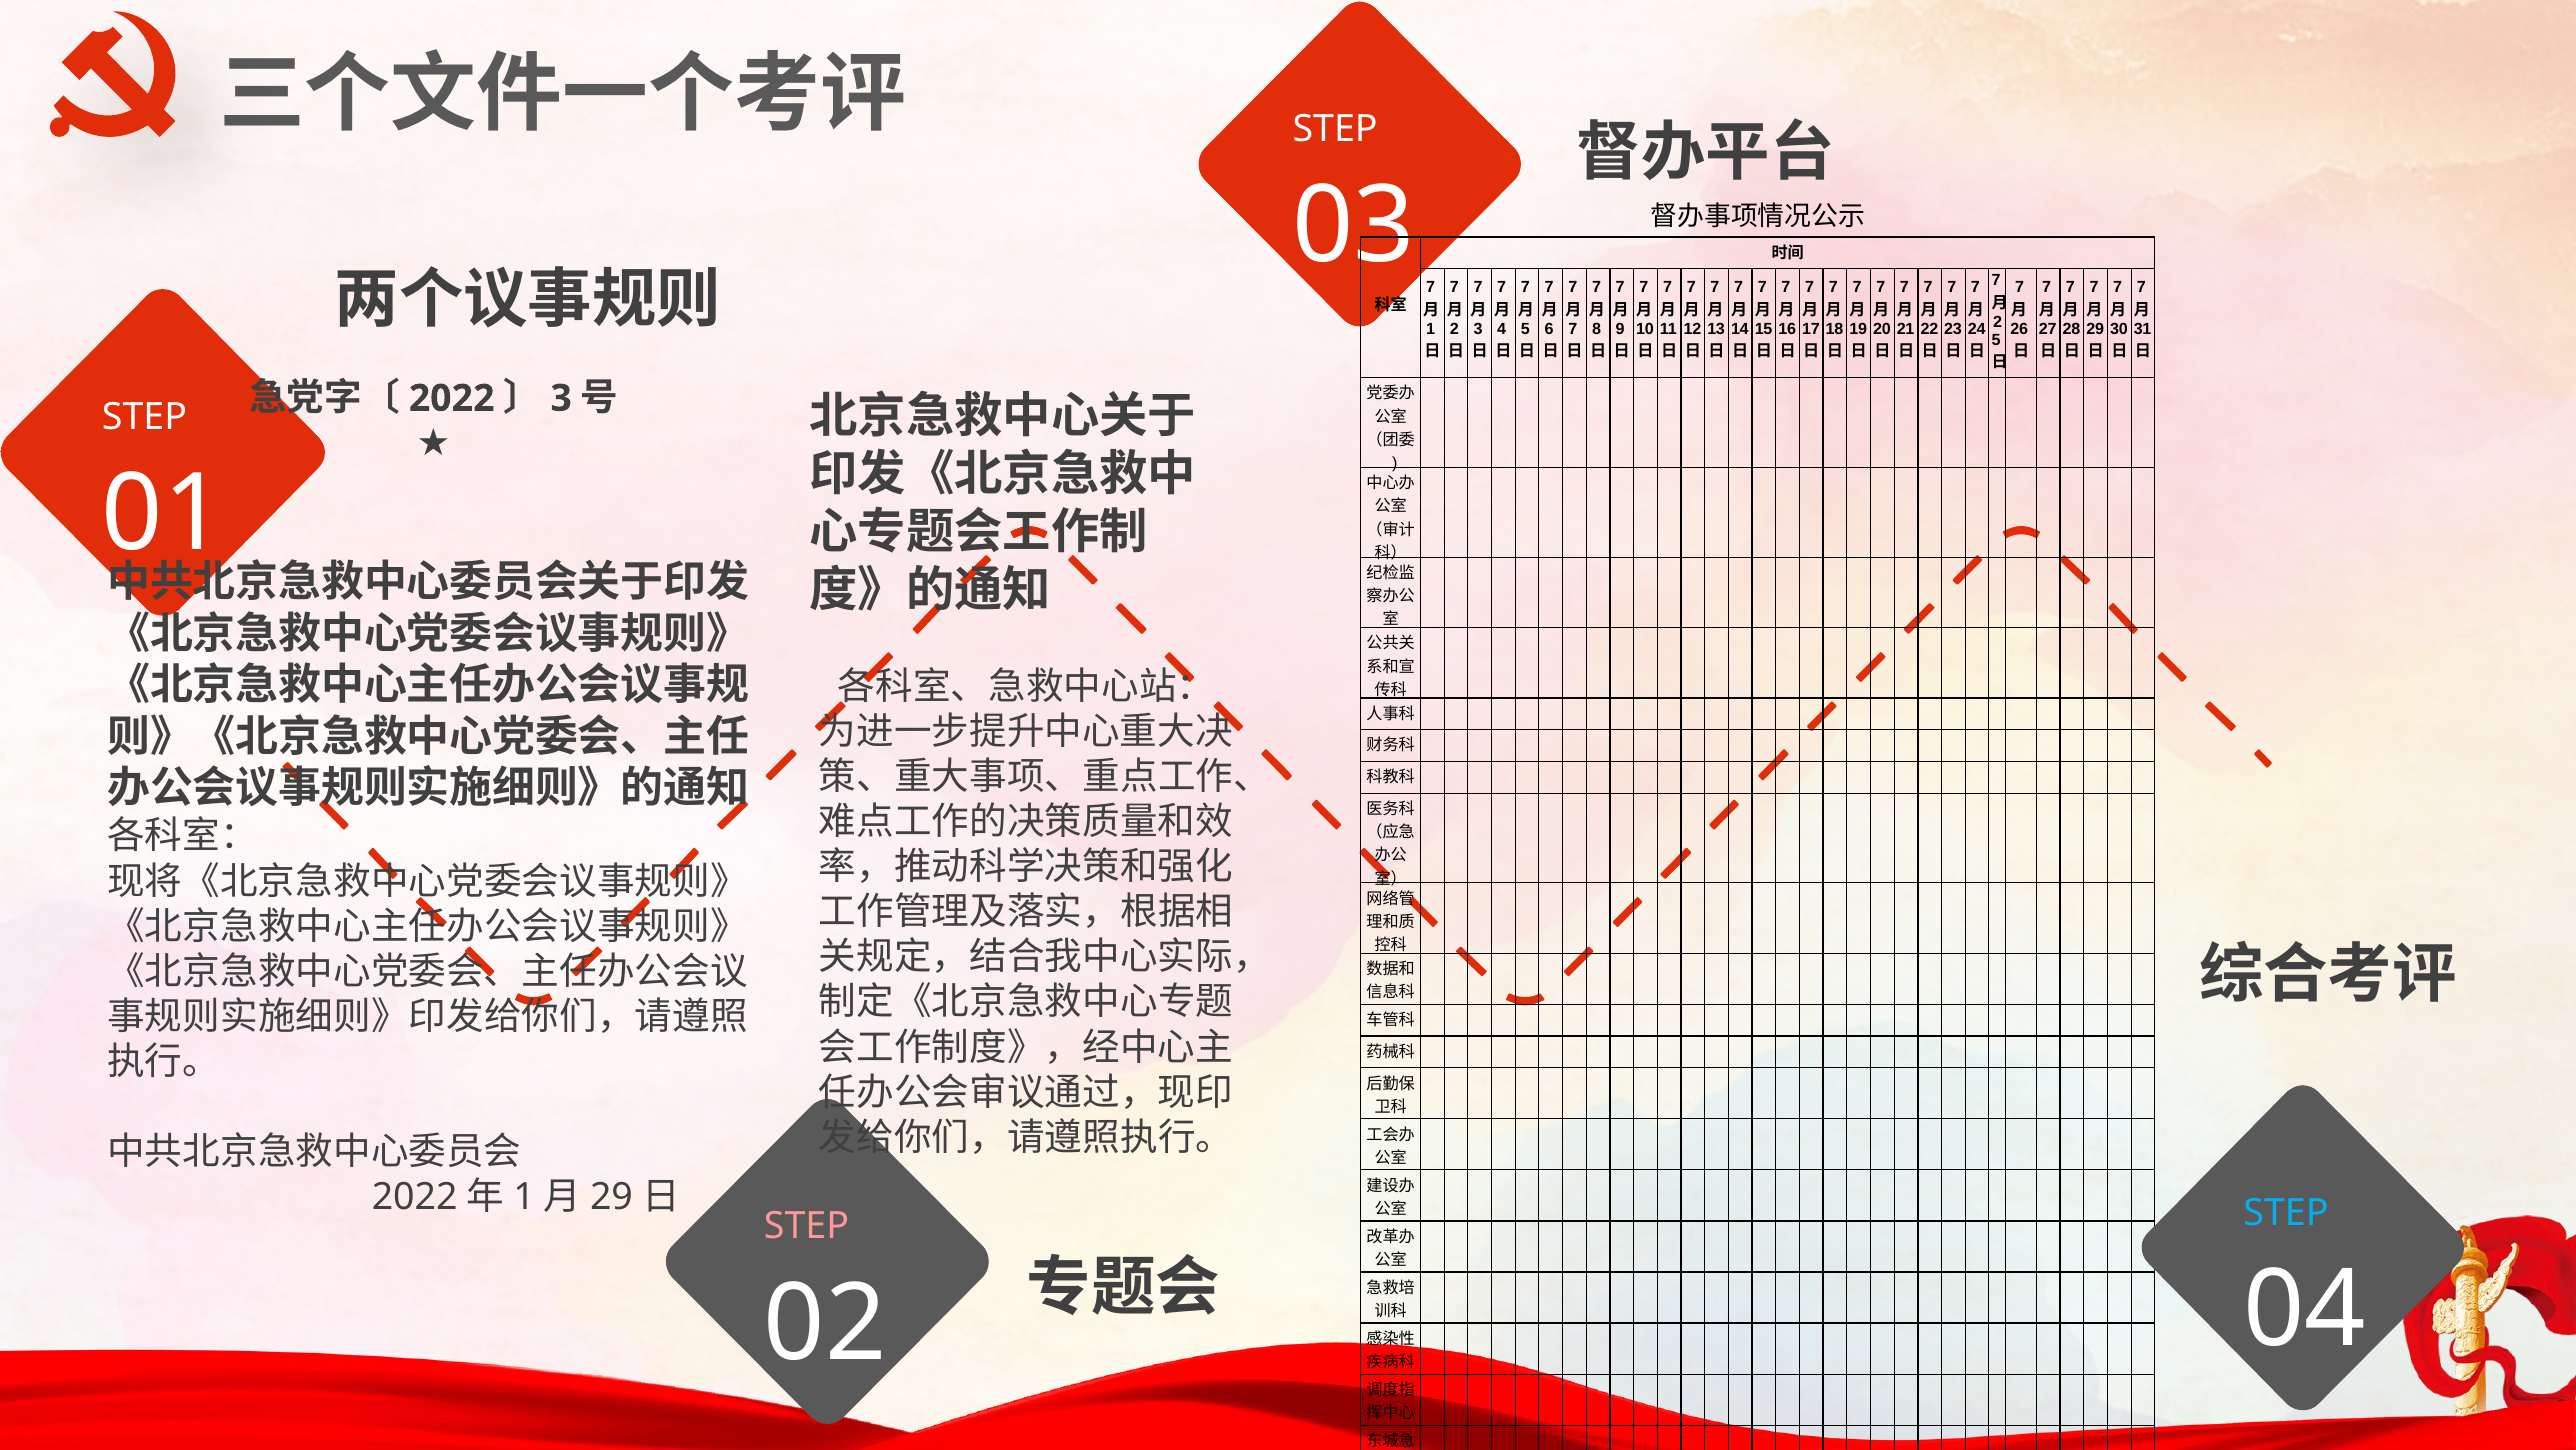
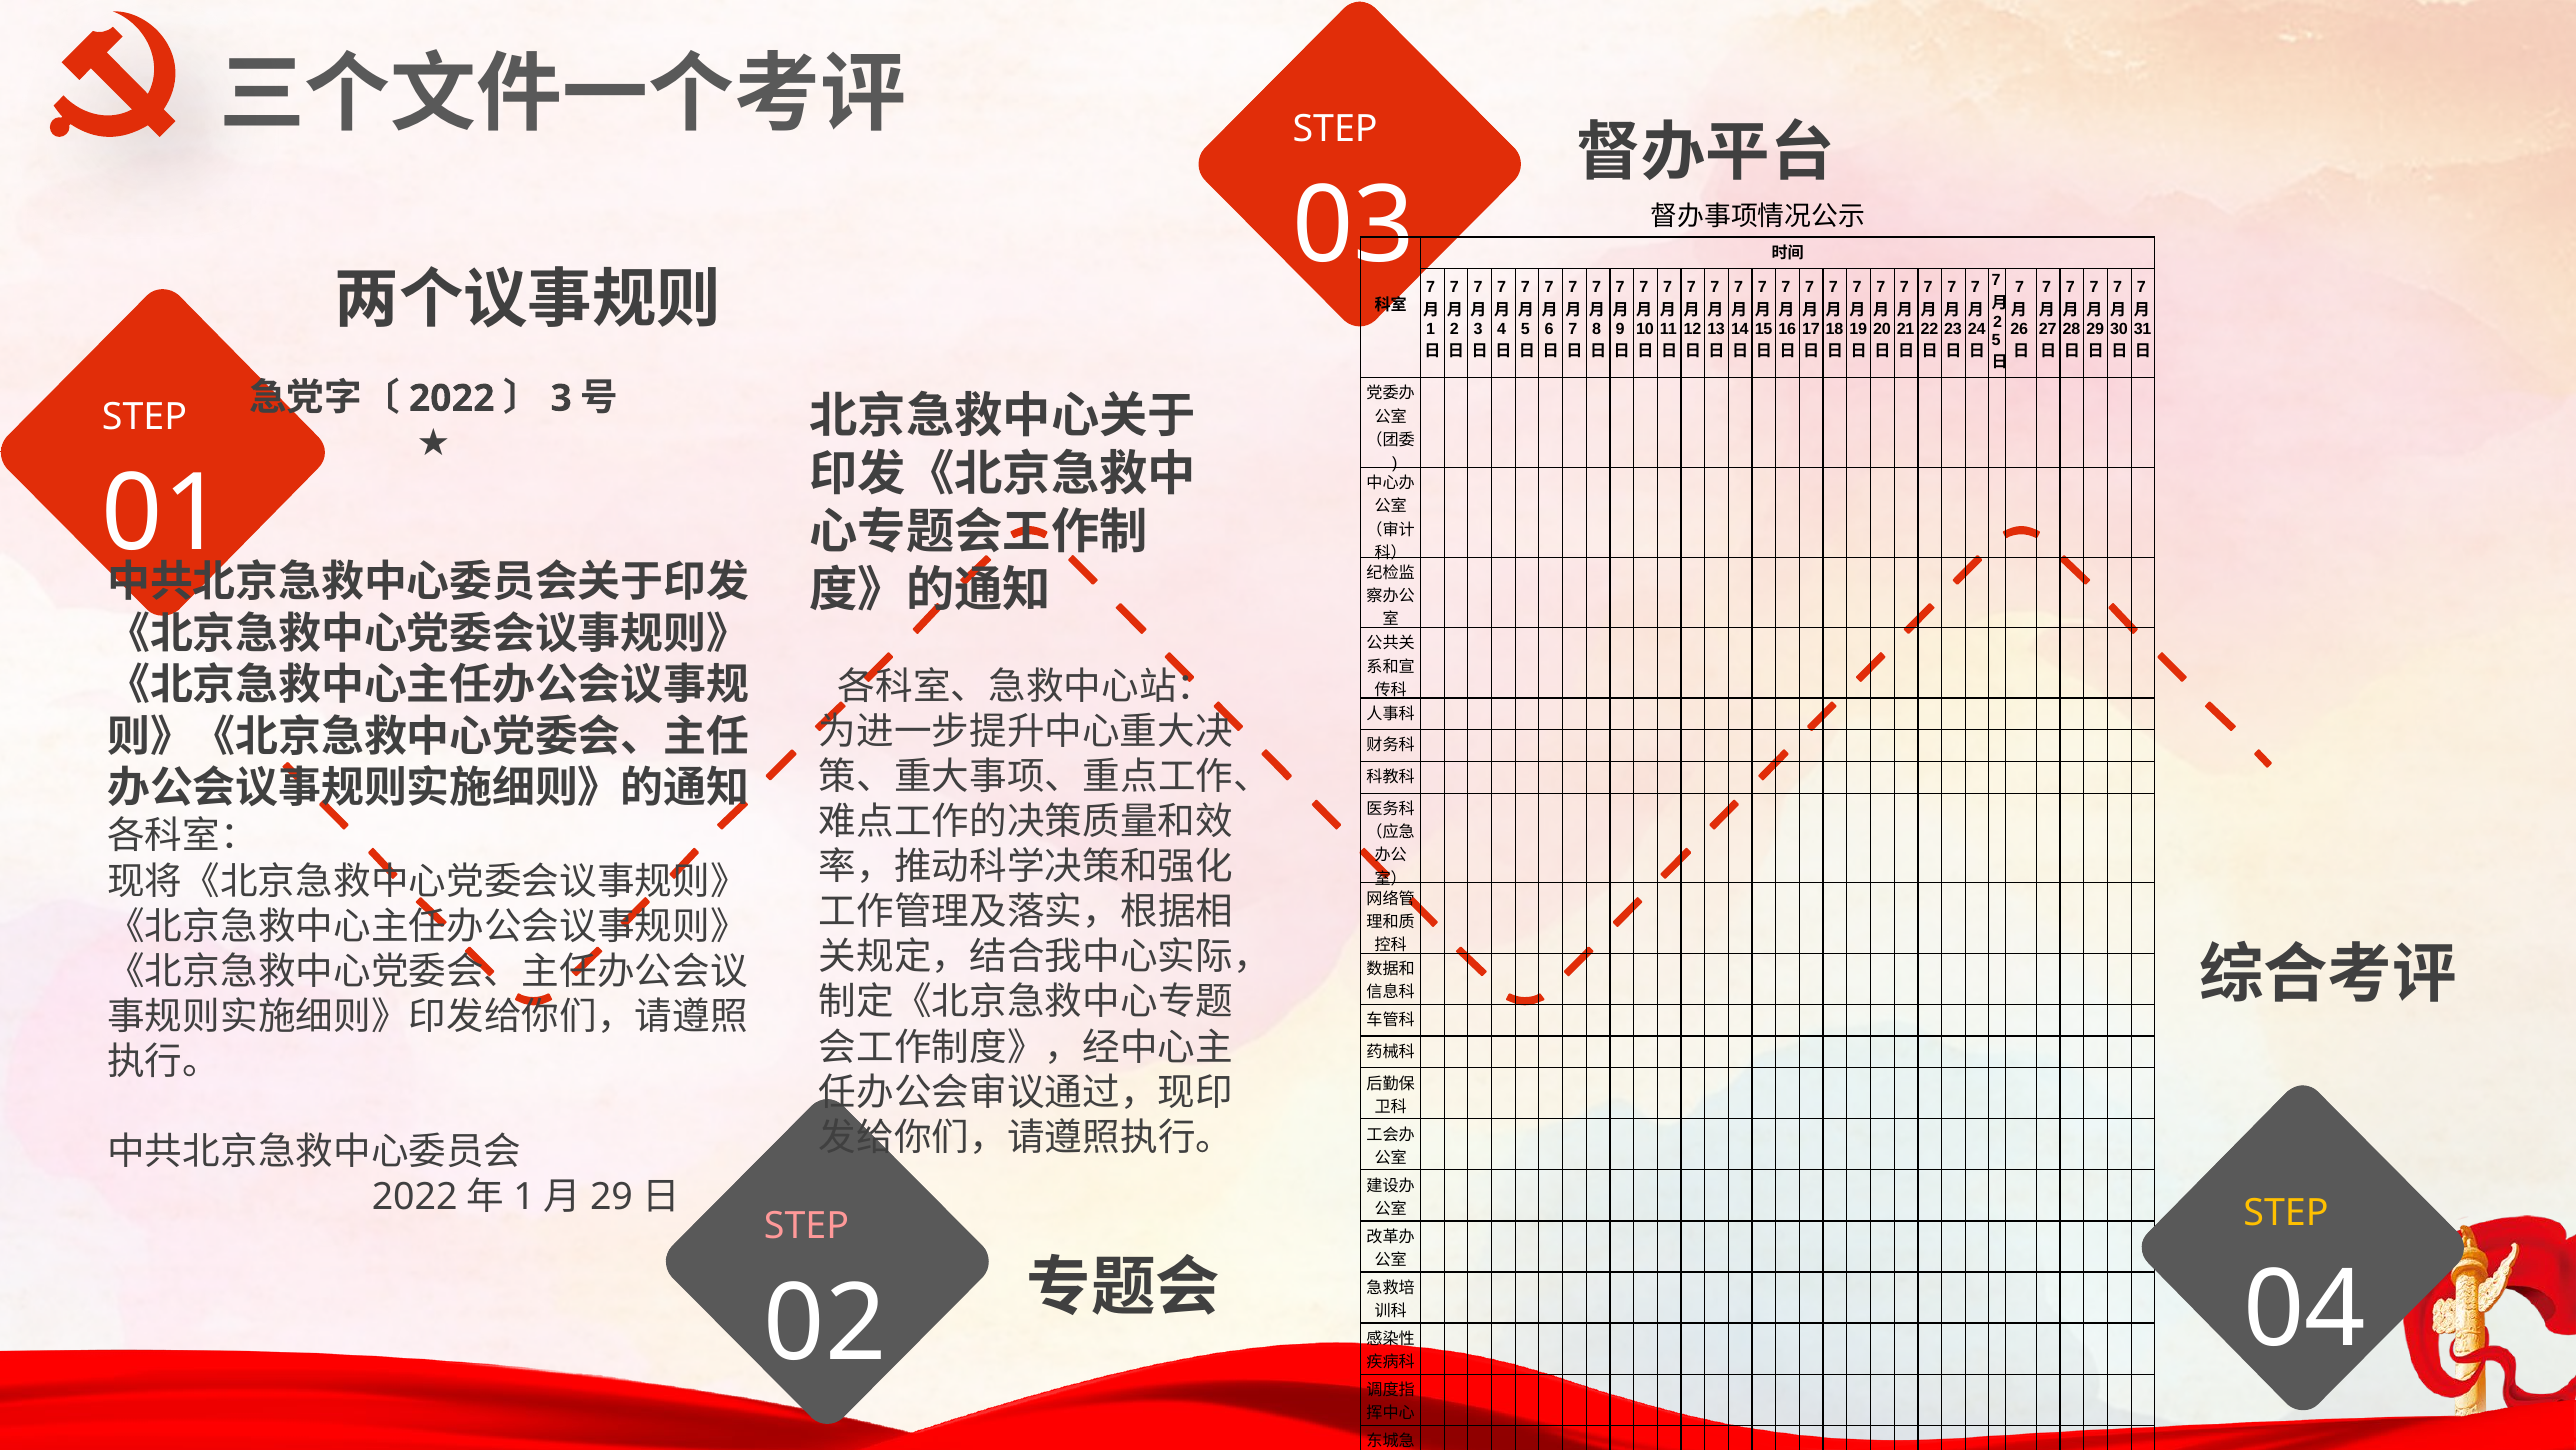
STEP colour: light blue -> yellow (2286, 1212)
